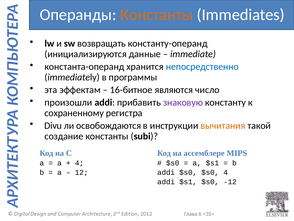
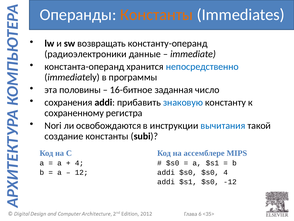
инициализируются: инициализируются -> радиоэлектроники (86, 54)
эффектам: эффектам -> половины (80, 90)
являются: являются -> заданная (174, 90)
произошли: произошли -> сохранения (68, 102)
знаковую colour: purple -> blue (183, 102)
Divu: Divu -> Nori (53, 125)
вычитания colour: orange -> blue (223, 125)
